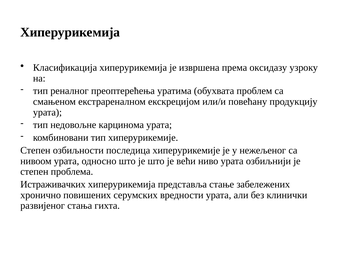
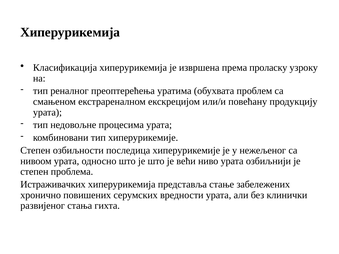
оксидазу: оксидазу -> проласку (268, 68)
карцинома: карцинома -> процесима (121, 125)
